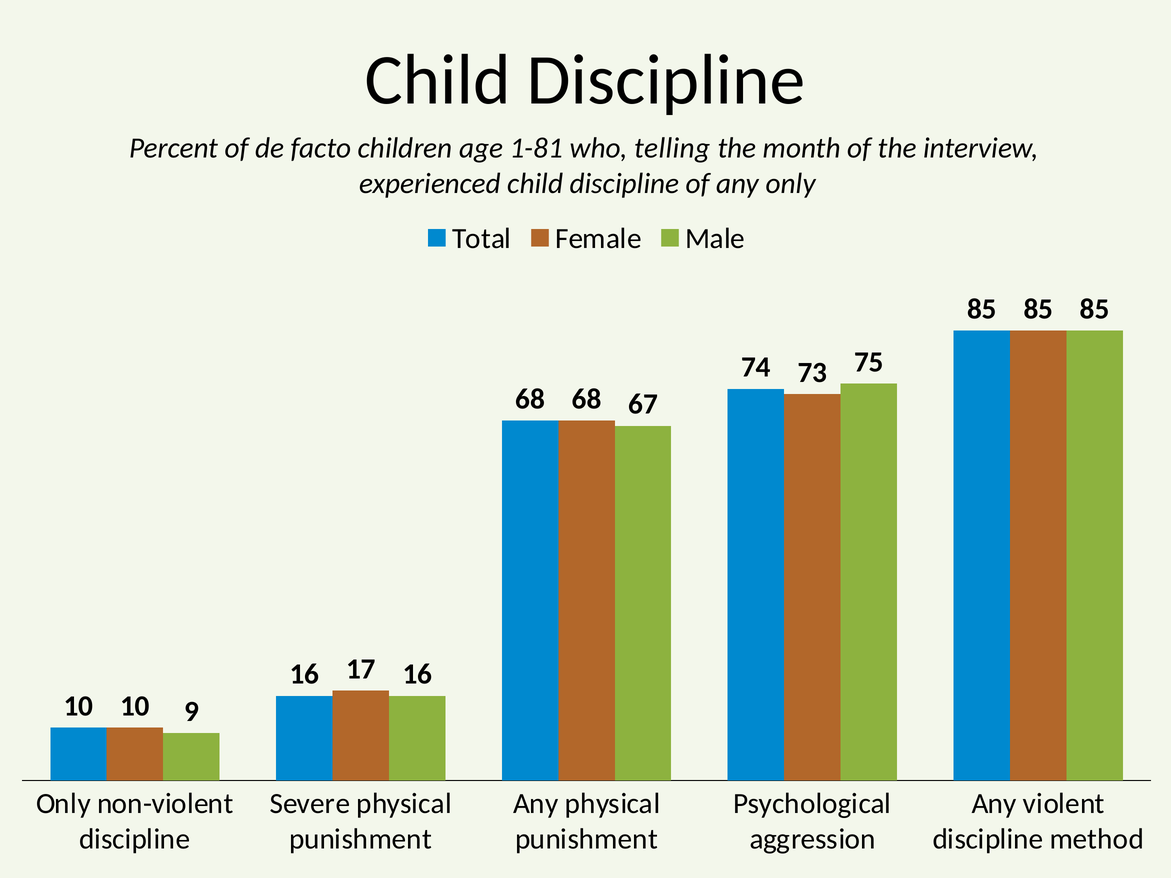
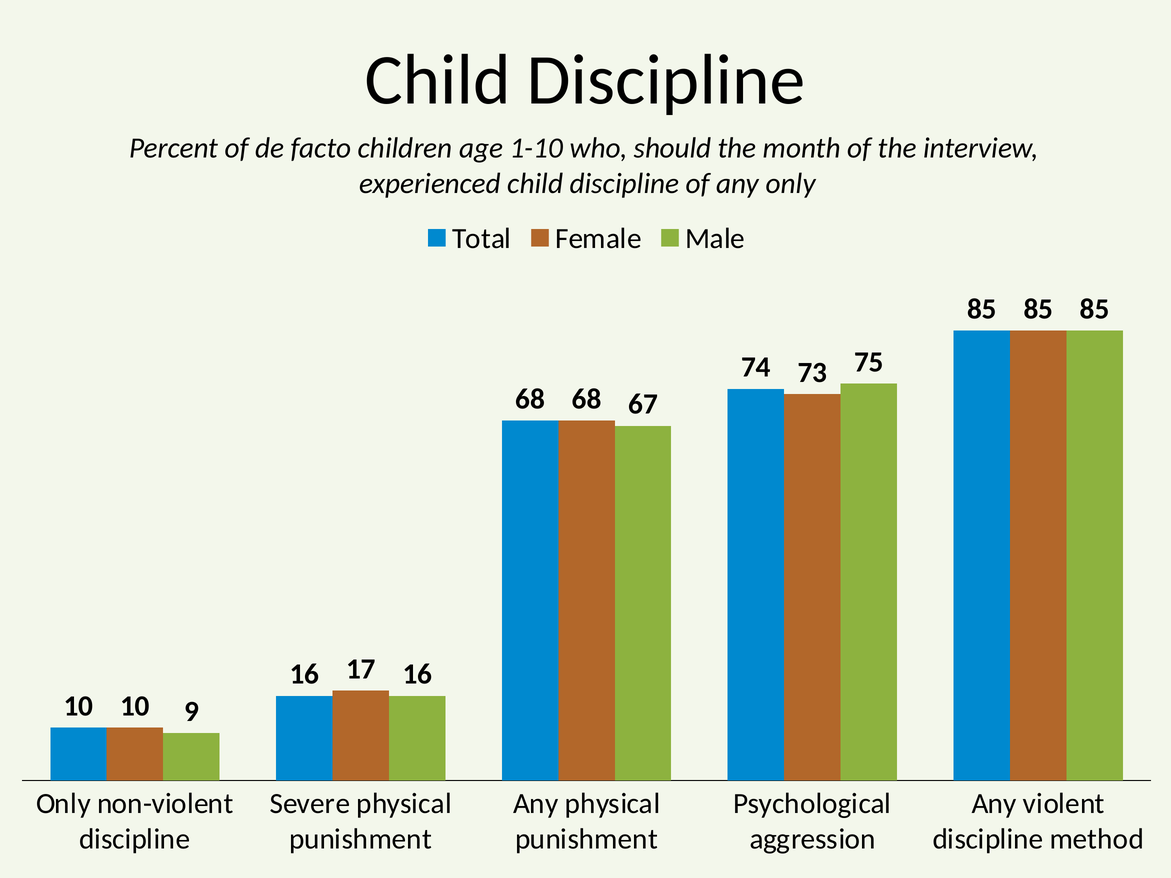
1-81: 1-81 -> 1-10 (536, 148)
telling: telling -> should (672, 148)
